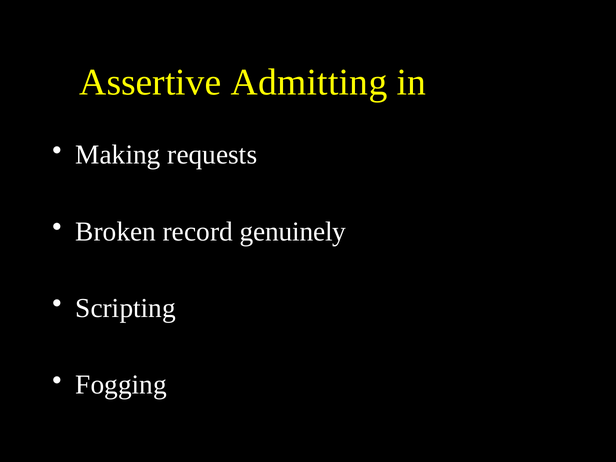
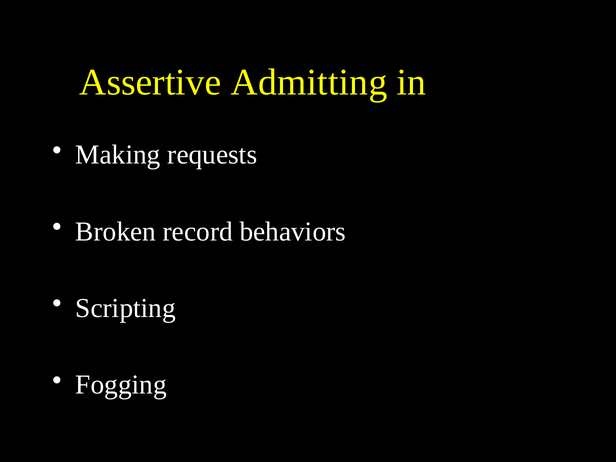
genuinely: genuinely -> behaviors (293, 232)
